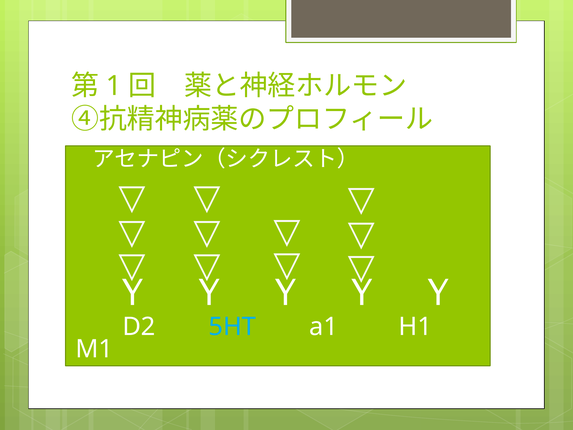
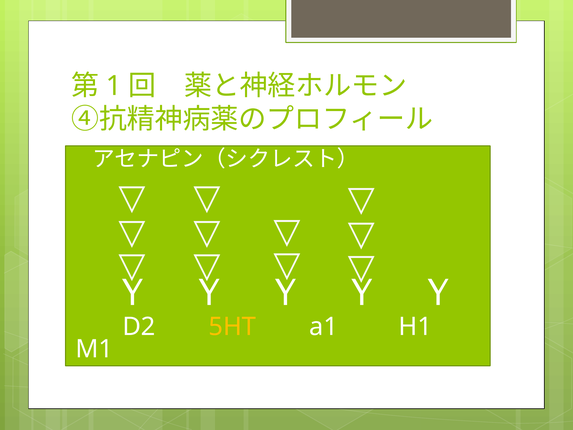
5HT colour: light blue -> yellow (232, 327)
